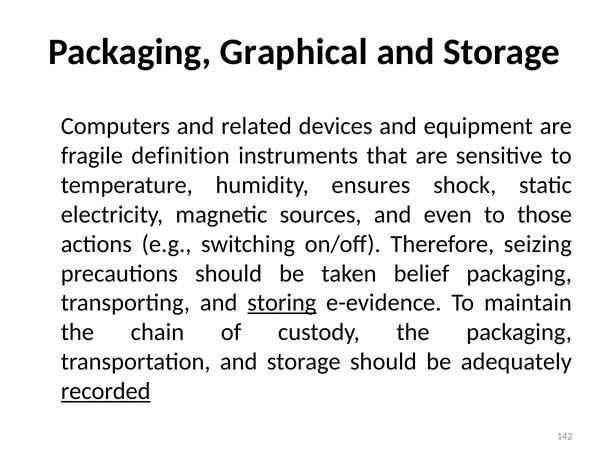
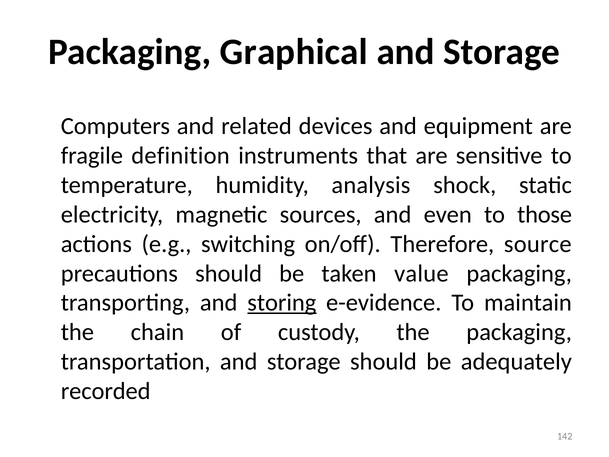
ensures: ensures -> analysis (371, 185)
seizing: seizing -> source (538, 244)
belief: belief -> value (421, 273)
recorded underline: present -> none (106, 391)
